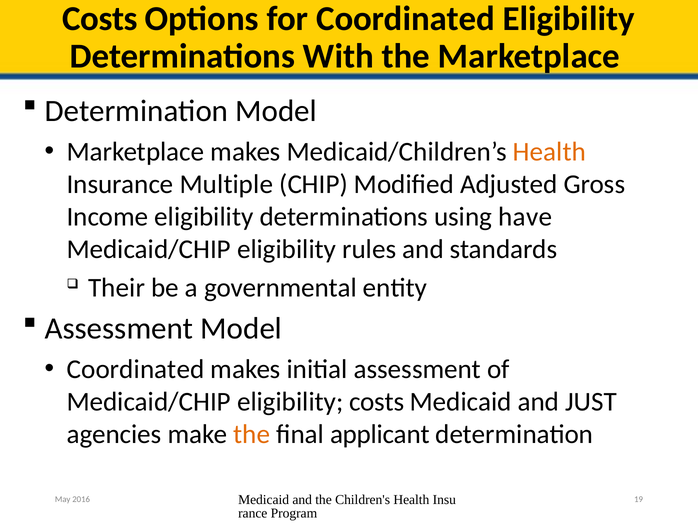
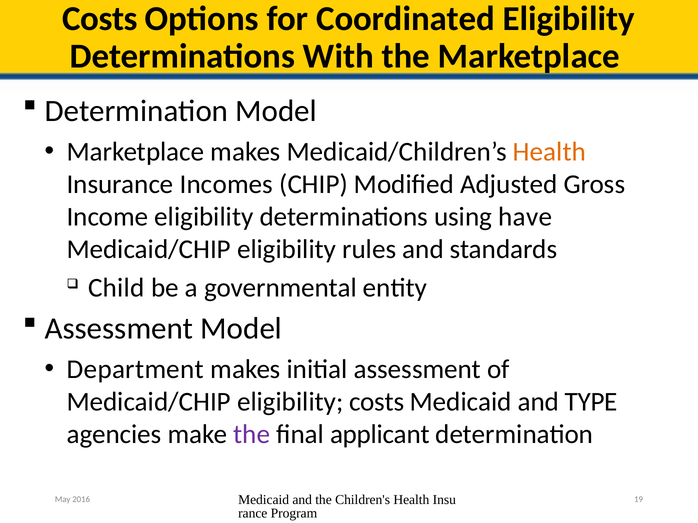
Multiple: Multiple -> Incomes (226, 184)
Their: Their -> Child (116, 288)
Coordinated: Coordinated -> Department (135, 369)
JUST: JUST -> TYPE (591, 402)
the colour: orange -> purple (252, 435)
